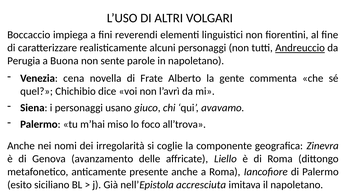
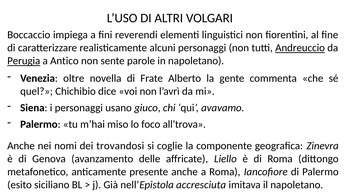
Perugia underline: none -> present (24, 61)
Buona: Buona -> Antico (64, 61)
cena: cena -> oltre (74, 78)
irregolarità: irregolarità -> trovandosi (120, 146)
